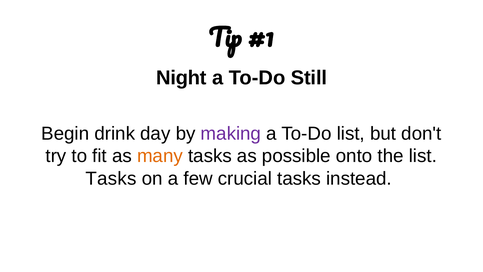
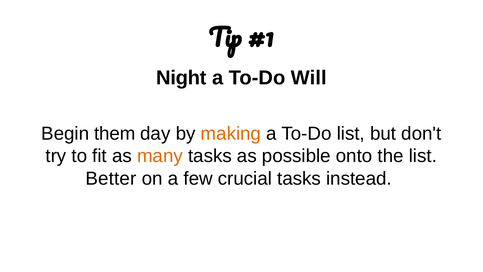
Still: Still -> Will (309, 78)
drink: drink -> them (115, 133)
making colour: purple -> orange (231, 133)
Tasks: Tasks -> Better (111, 179)
